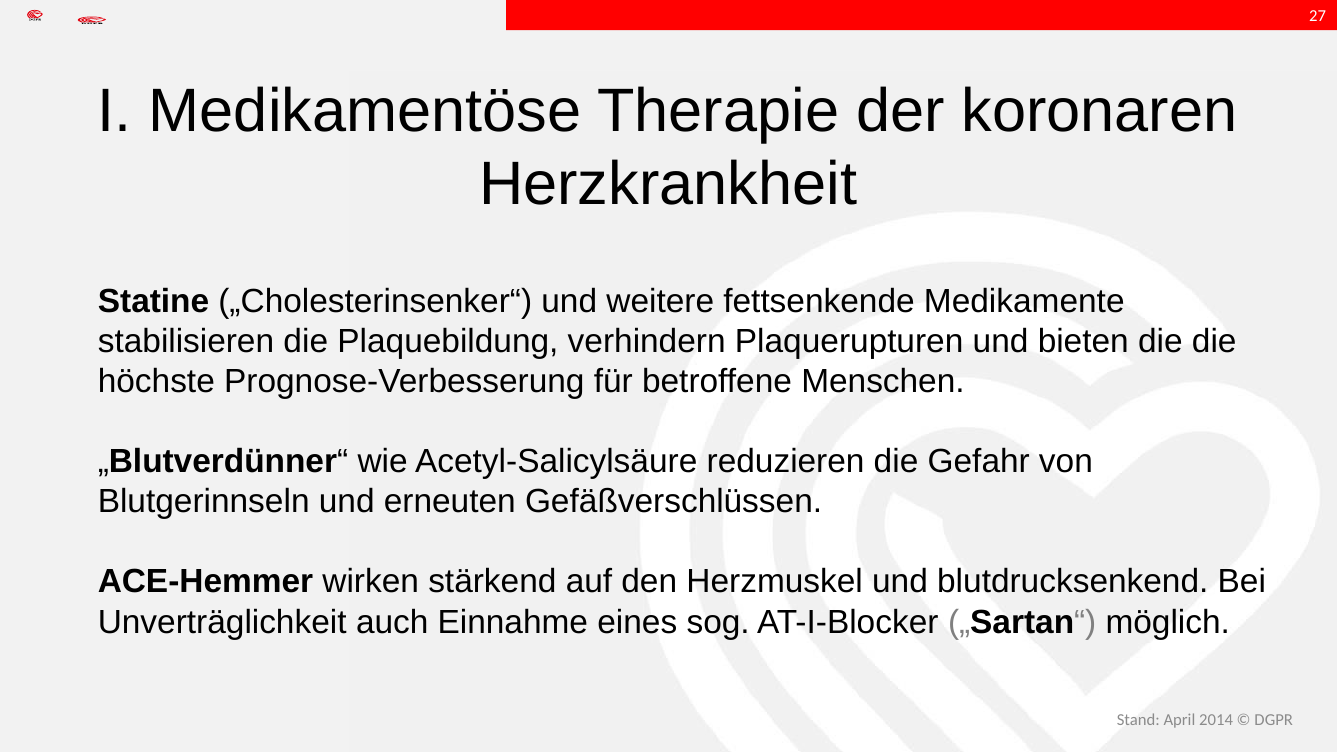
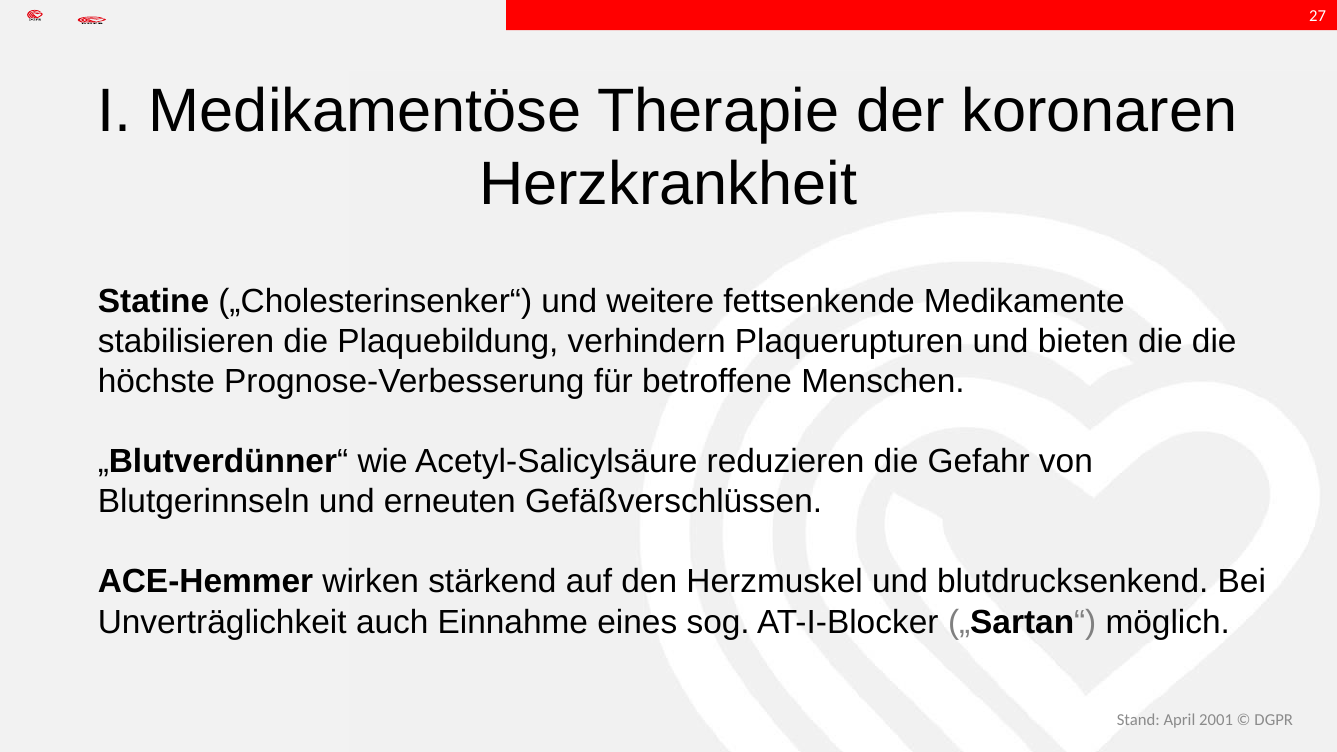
2014: 2014 -> 2001 (1216, 720)
